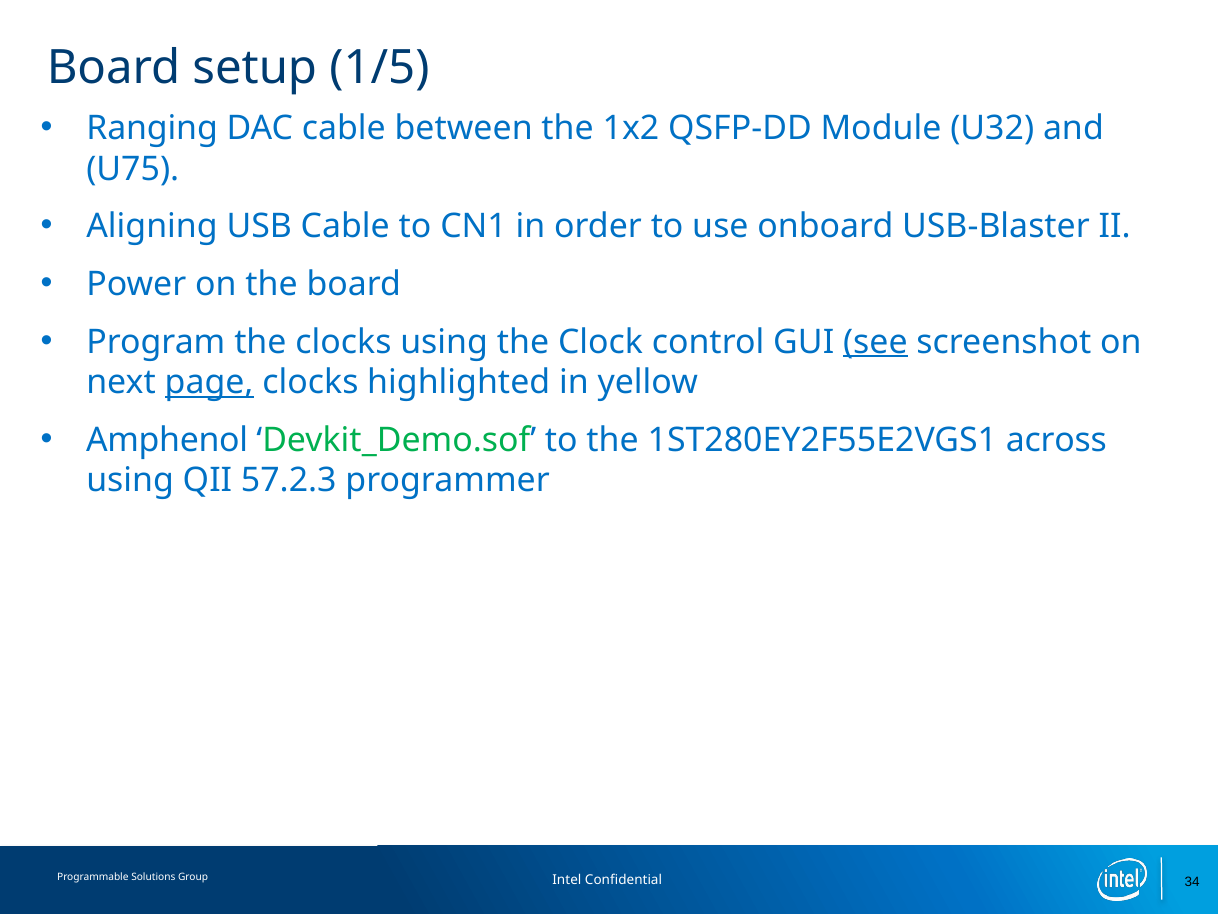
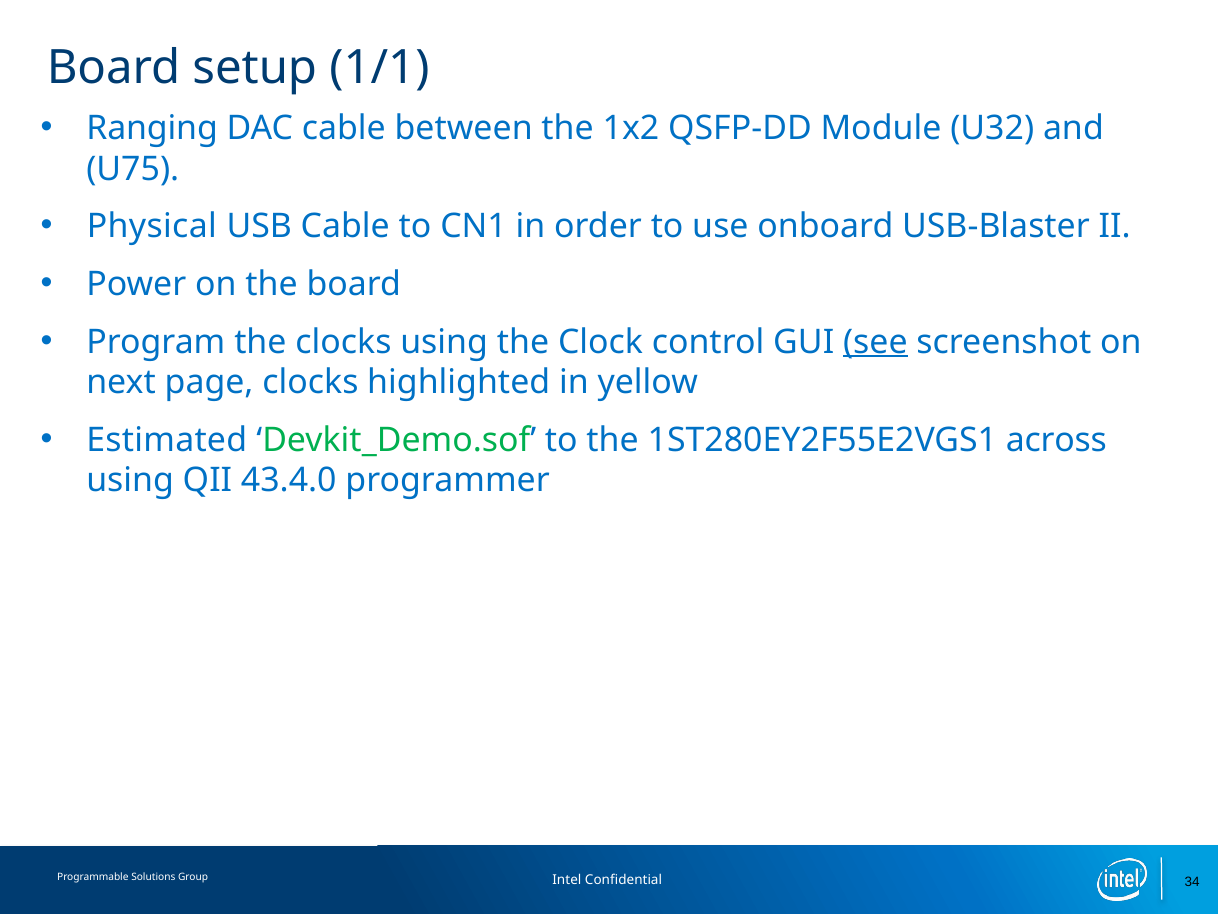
1/5: 1/5 -> 1/1 (379, 68)
Aligning: Aligning -> Physical (152, 227)
page underline: present -> none (209, 382)
Amphenol: Amphenol -> Estimated (167, 440)
57.2.3: 57.2.3 -> 43.4.0 (289, 480)
